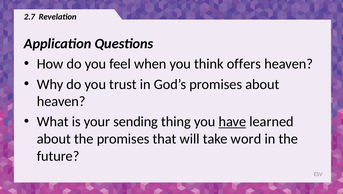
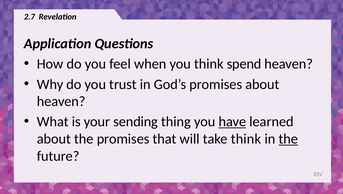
offers: offers -> spend (244, 64)
take word: word -> think (246, 139)
the underline: none -> present (288, 139)
